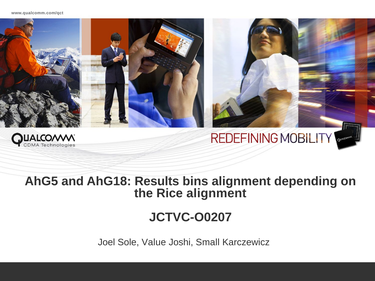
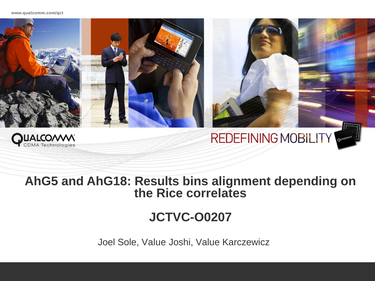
Rice alignment: alignment -> correlates (216, 193)
Joshi Small: Small -> Value (208, 243)
